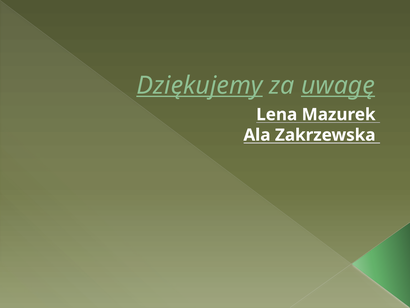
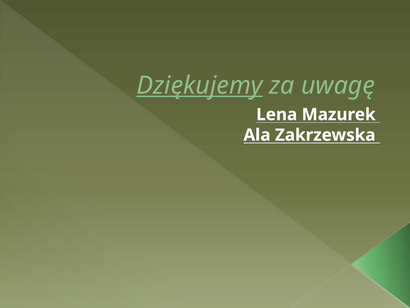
uwagę underline: present -> none (338, 85)
